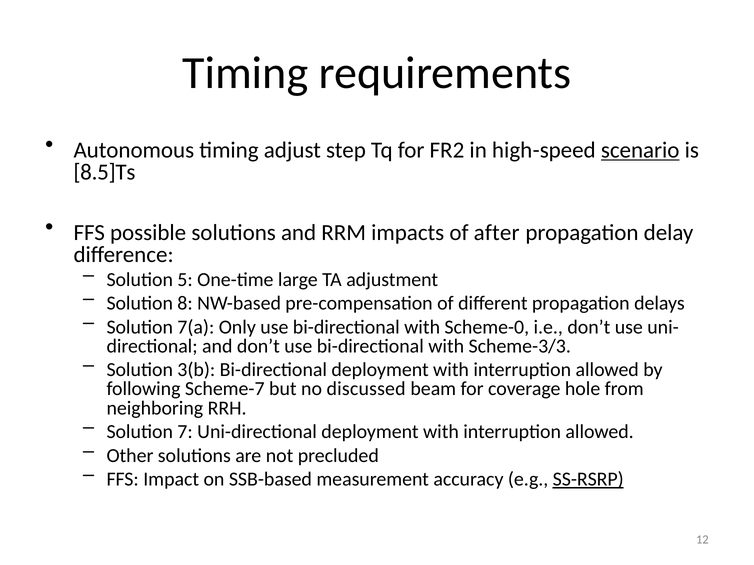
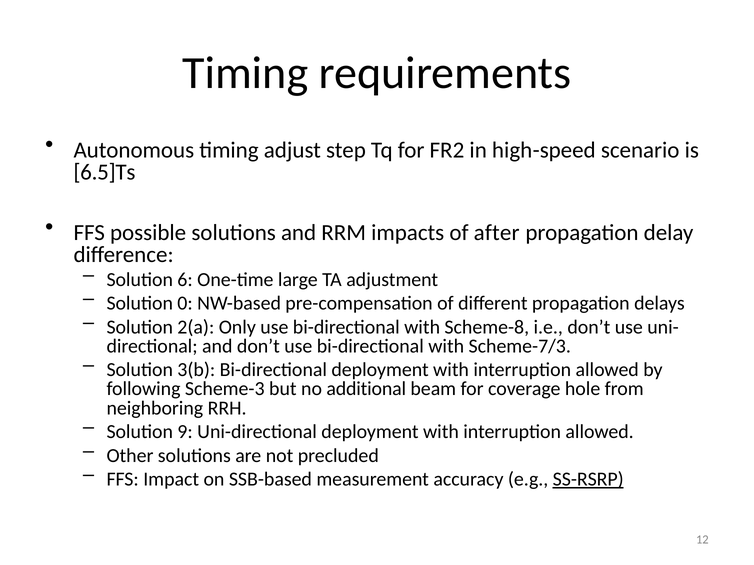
scenario underline: present -> none (640, 150)
8.5]Ts: 8.5]Ts -> 6.5]Ts (104, 172)
5: 5 -> 6 (185, 280)
8: 8 -> 0 (185, 303)
7(a: 7(a -> 2(a (196, 327)
Scheme-0: Scheme-0 -> Scheme-8 (487, 327)
Scheme-3/3: Scheme-3/3 -> Scheme-7/3 (520, 346)
Scheme-7: Scheme-7 -> Scheme-3 (225, 389)
discussed: discussed -> additional (366, 389)
7: 7 -> 9 (185, 432)
